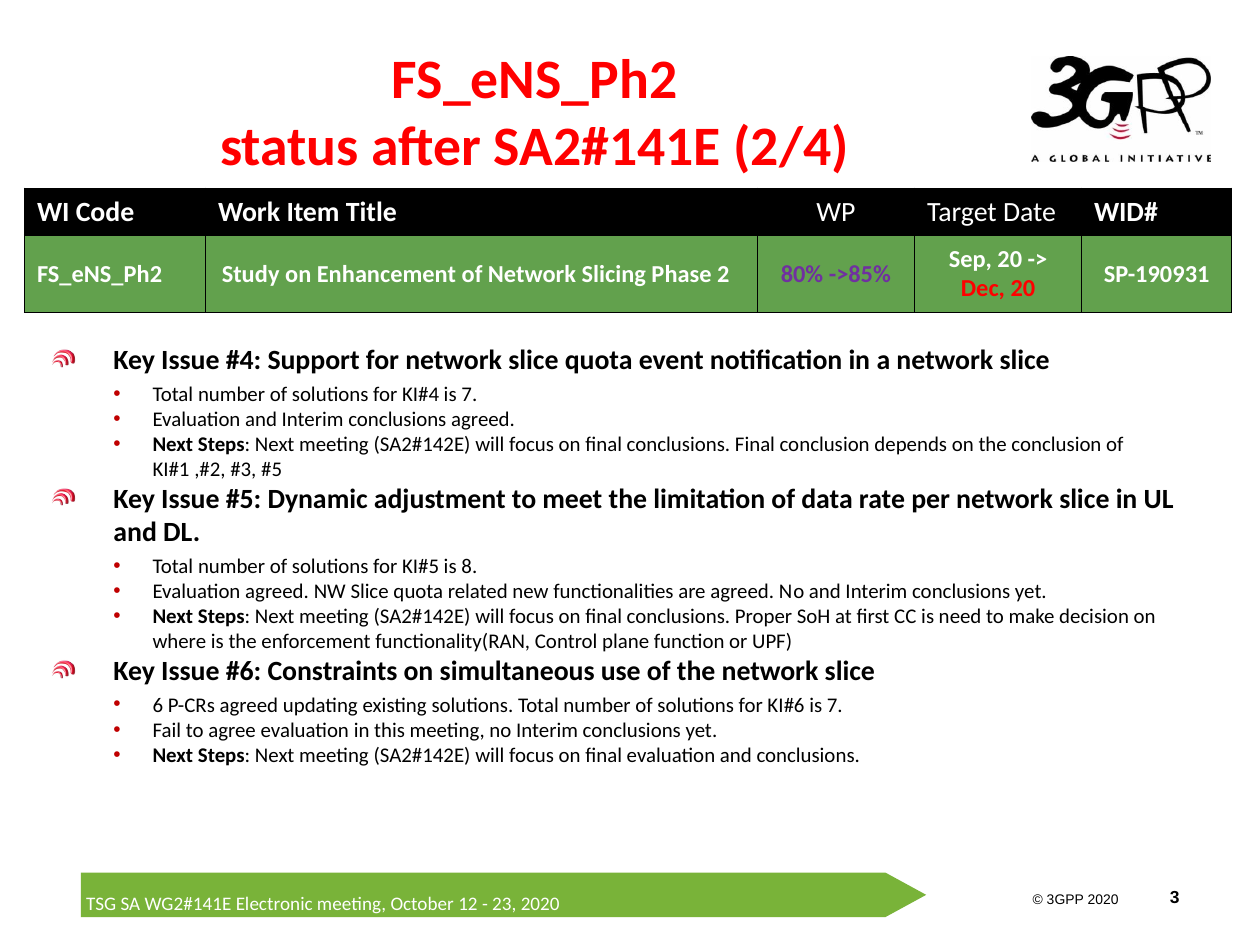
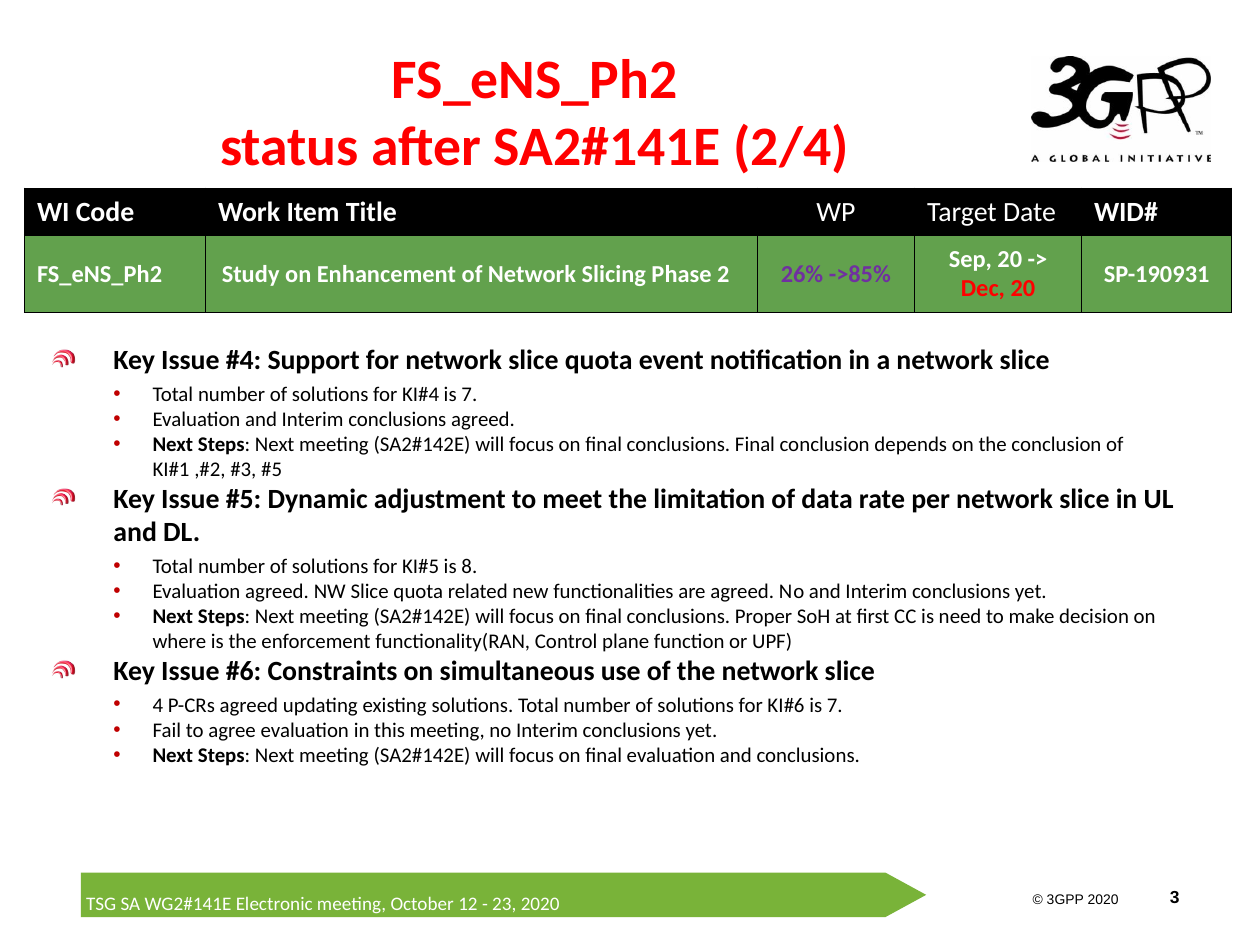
80%: 80% -> 26% (802, 274)
6: 6 -> 4 (158, 706)
